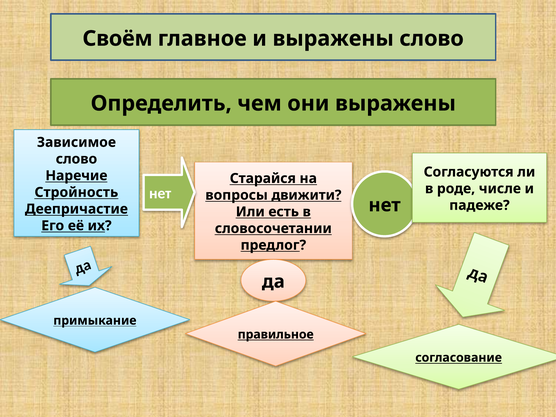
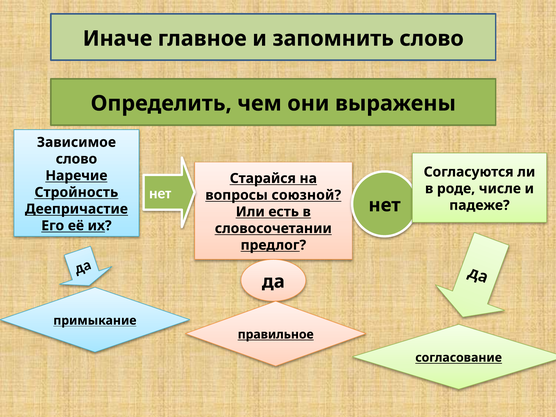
Своём: Своём -> Иначе (118, 39)
и выражены: выражены -> запомнить (333, 39)
движити: движити -> союзной (306, 195)
